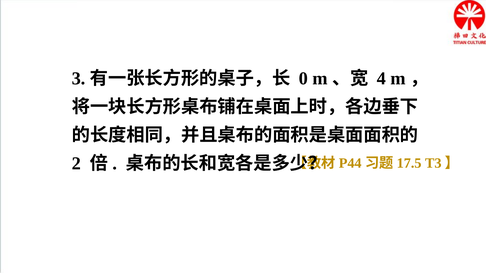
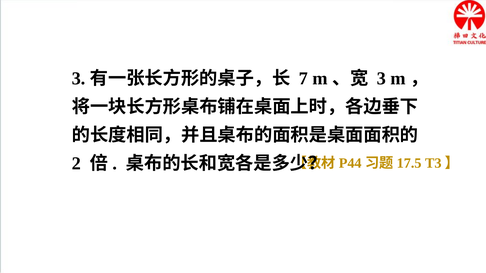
0: 0 -> 7 (303, 79)
4: 4 -> 3 (382, 79)
